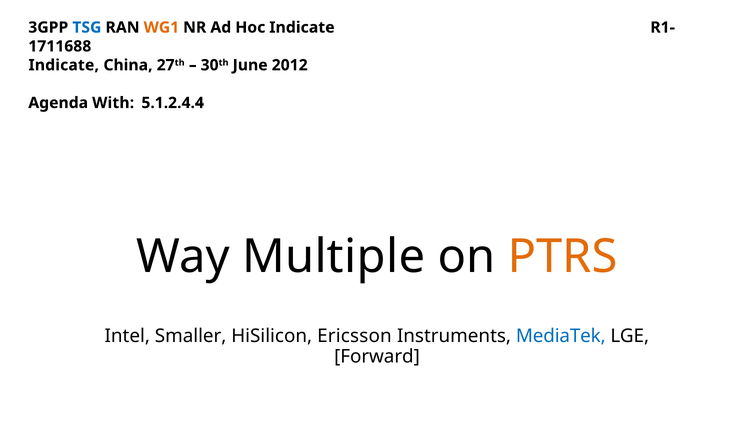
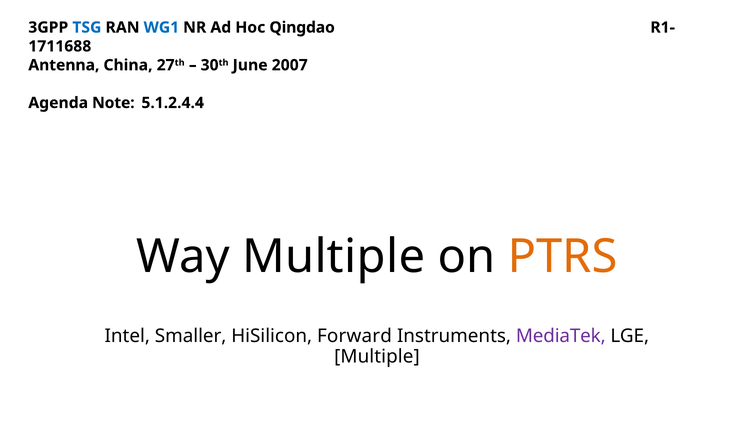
WG1 colour: orange -> blue (161, 27)
Hoc Indicate: Indicate -> Qingdao (302, 27)
Indicate: Indicate -> Antenna (64, 65)
2012: 2012 -> 2007 (290, 65)
With: With -> Note (113, 103)
Ericsson: Ericsson -> Forward (354, 336)
MediaTek colour: blue -> purple (561, 336)
Forward: Forward -> Multiple (377, 357)
